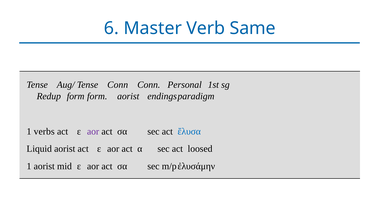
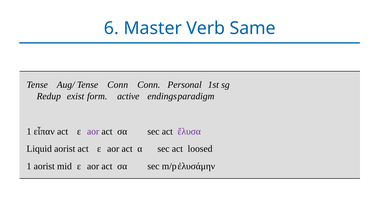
Redup form: form -> exist (76, 96)
form aorist: aorist -> active (128, 96)
verbs: verbs -> εἶπαν (44, 132)
ἔλυσα colour: blue -> purple (189, 132)
